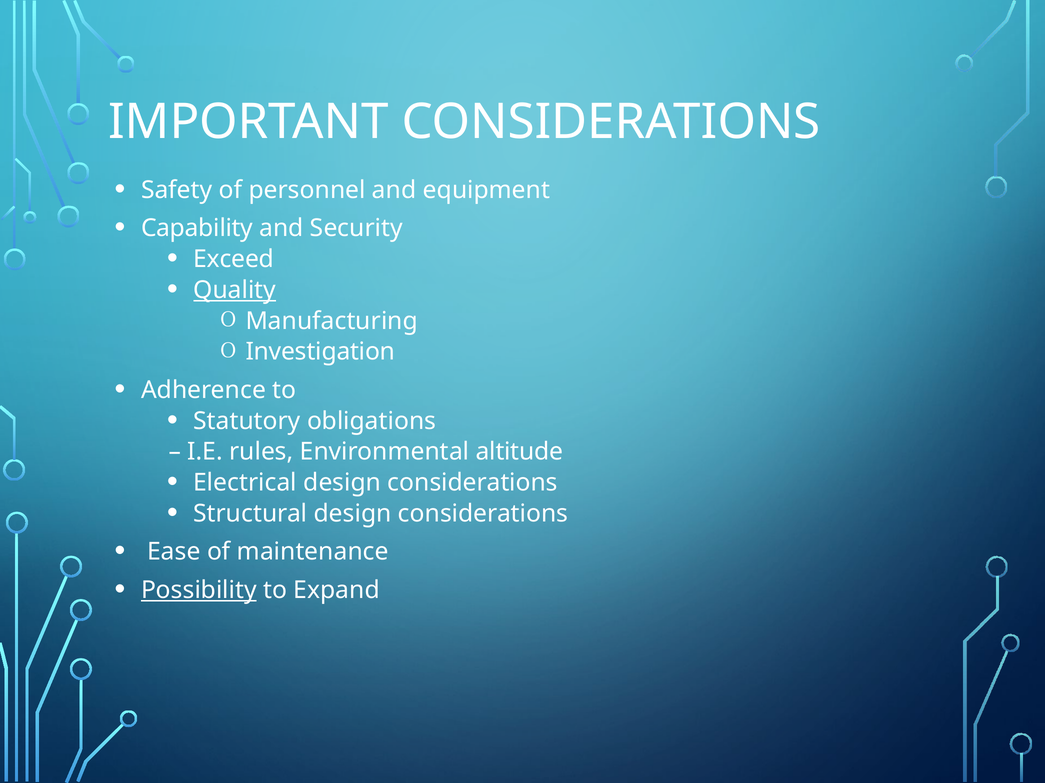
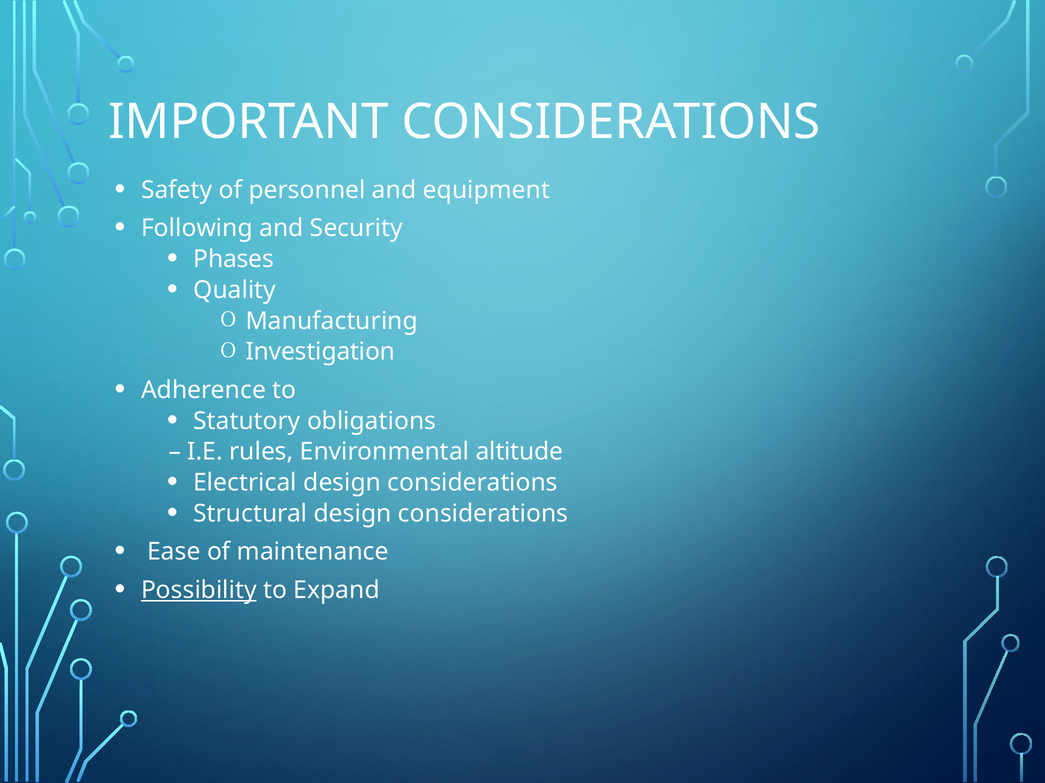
Capability: Capability -> Following (197, 228)
Exceed: Exceed -> Phases (234, 259)
Quality underline: present -> none (235, 290)
